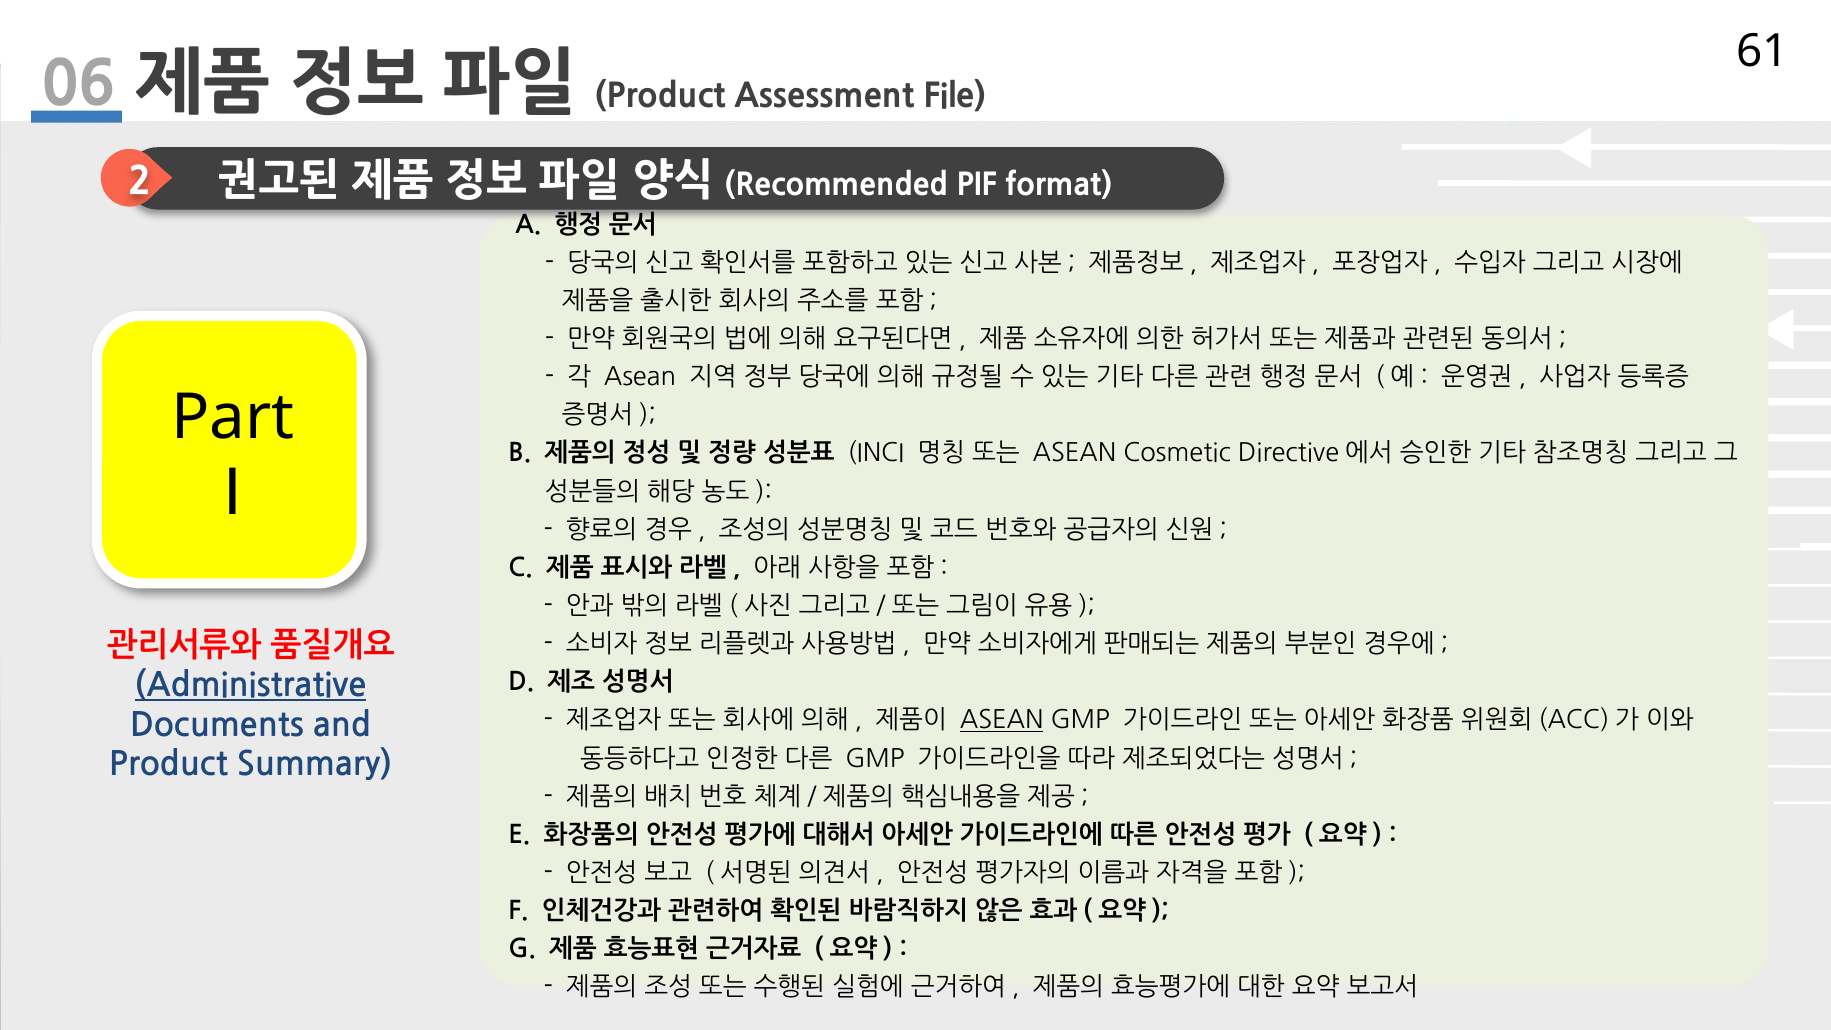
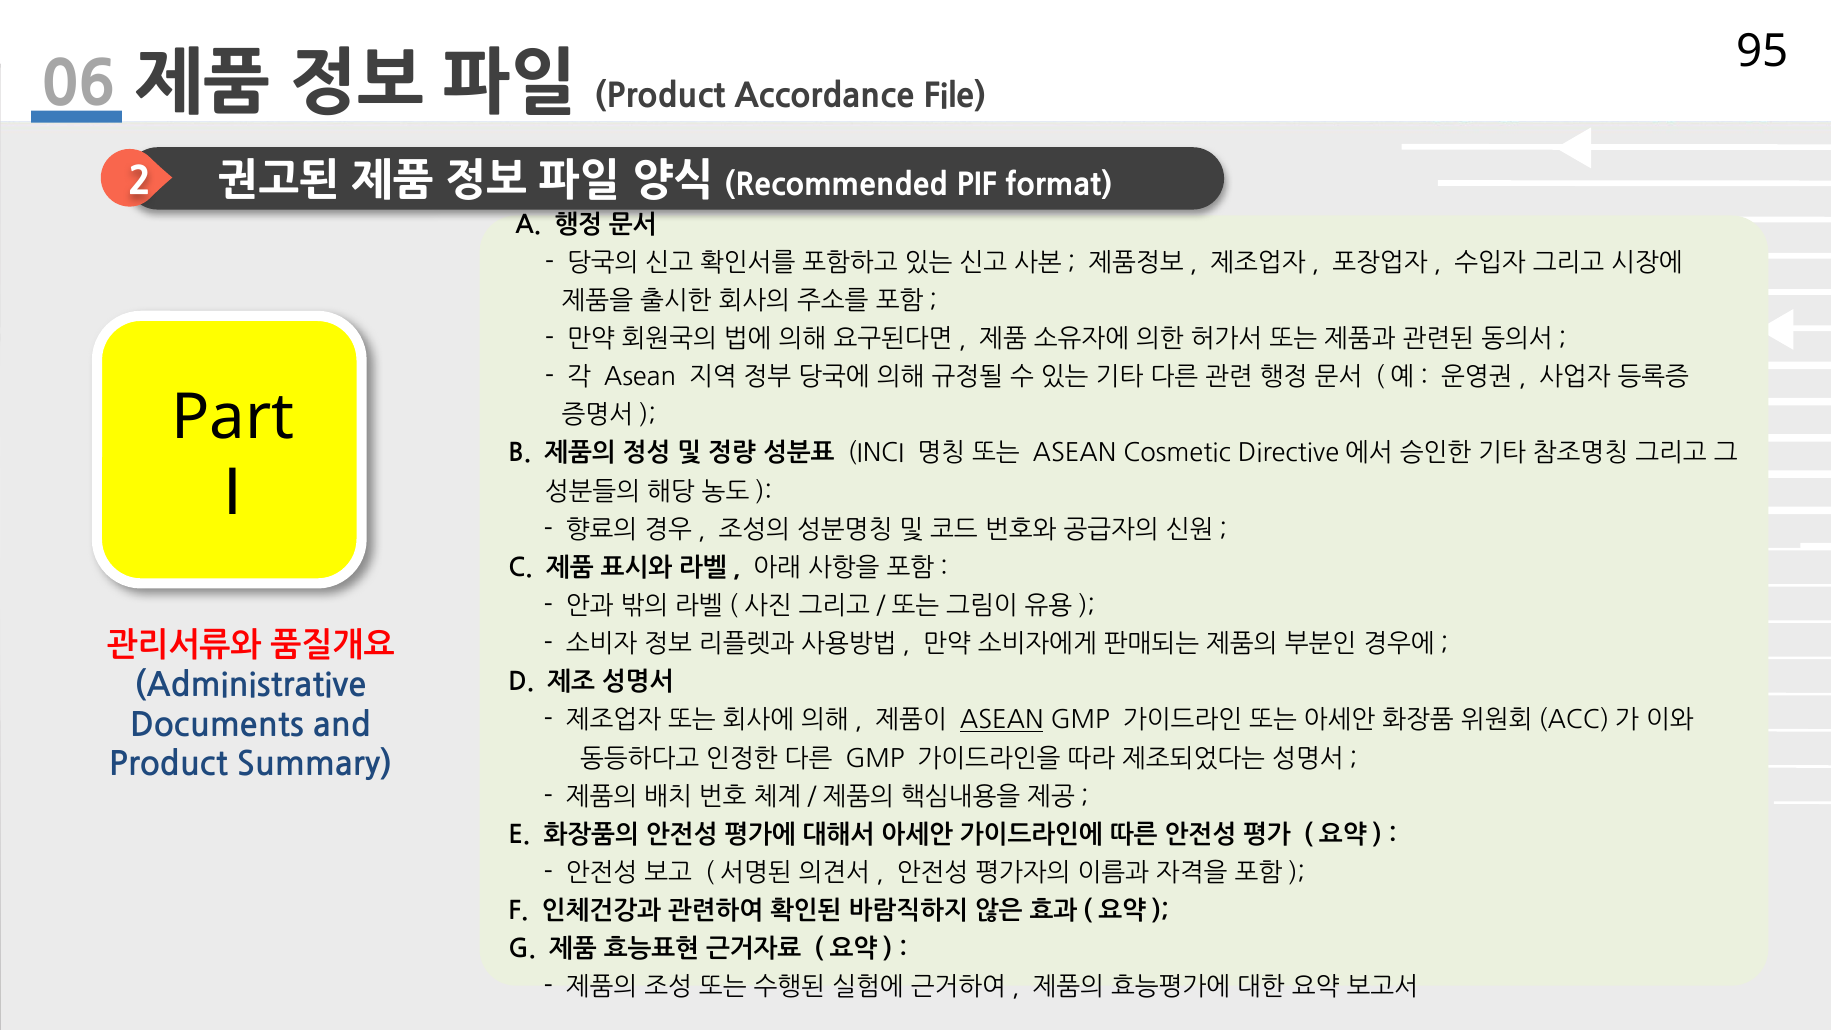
Assessment: Assessment -> Accordance (824, 96)
61: 61 -> 95 (1762, 51)
Administrative underline: present -> none (251, 686)
